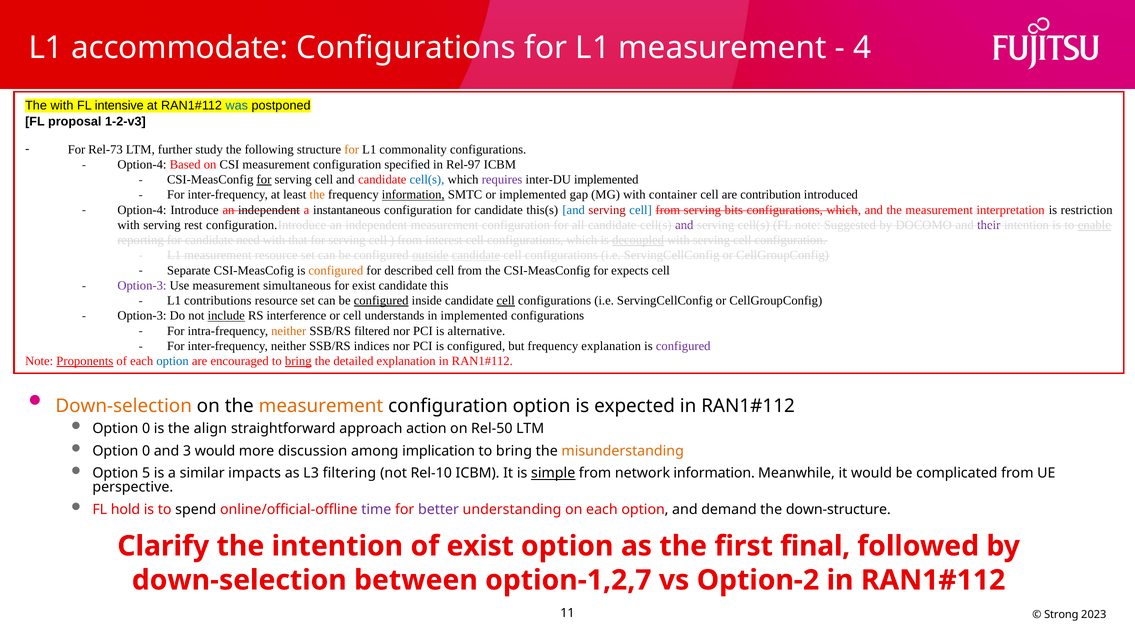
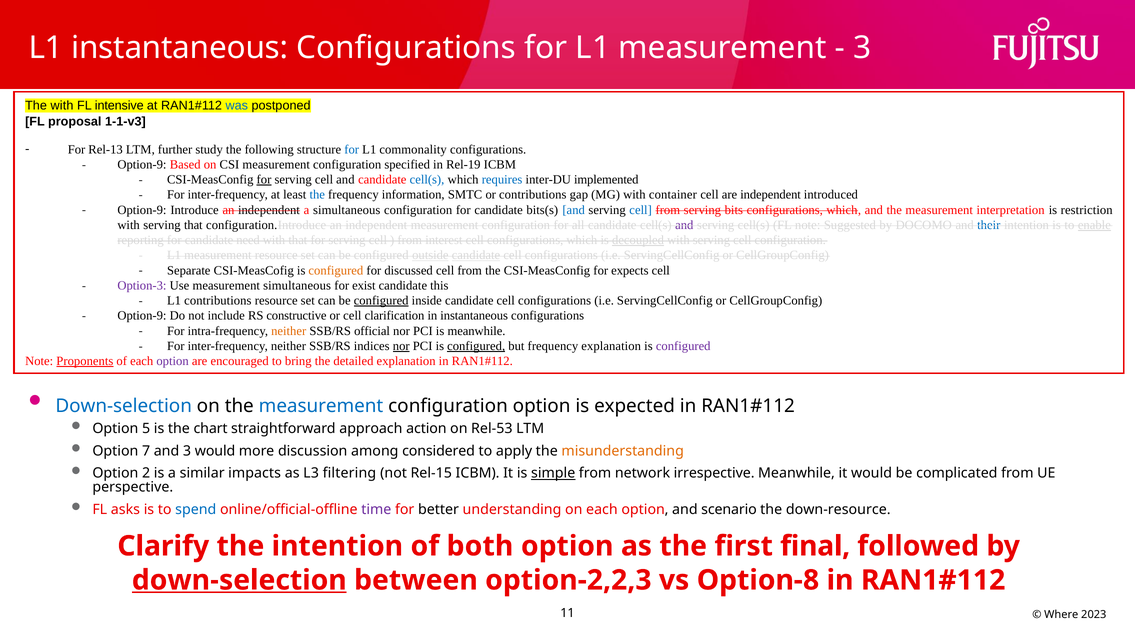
L1 accommodate: accommodate -> instantaneous (180, 48)
4: 4 -> 3 (862, 48)
1-2-v3: 1-2-v3 -> 1-1-v3 (125, 122)
Rel-73: Rel-73 -> Rel-13 (106, 149)
for colour: orange -> blue (352, 149)
Option-4: Option-4 -> Option-9 (142, 164)
Rel-97: Rel-97 -> Rel-19 (463, 164)
requires colour: purple -> blue (502, 180)
the colour: orange -> blue (317, 195)
information underline: present -> none (413, 195)
or implemented: implemented -> contributions (533, 195)
are contribution: contribution -> independent (771, 195)
Option-4: Option-4 -> Option-9 (142, 210)
a instantaneous: instantaneous -> simultaneous (347, 210)
this(s: this(s -> bits(s (542, 210)
serving colour: red -> black (607, 210)
serving rest: rest -> that (193, 225)
their colour: purple -> blue (989, 225)
described: described -> discussed (409, 270)
cell underline: present -> none (506, 300)
Option-3: Option-3 -> Option-9 (142, 315)
include underline: present -> none (226, 315)
interference: interference -> constructive (296, 315)
understands: understands -> clarification (395, 315)
in implemented: implemented -> instantaneous (474, 315)
filtered: filtered -> official (372, 331)
is alternative: alternative -> meanwhile (477, 331)
nor underline: none -> present (401, 346)
configured underline: none -> present (476, 346)
option colour: blue -> purple (173, 361)
bring underline: present -> none (298, 361)
Down-selection colour: orange -> blue (124, 406)
measurement colour: orange -> blue (321, 406)
0: 0 -> 5 (146, 428)
align: align -> chart (211, 428)
Rel-50: Rel-50 -> Rel-53 (492, 428)
0: 0 -> 7 (146, 451)
implication: implication -> considered (439, 451)
bring: bring -> apply (514, 451)
5: 5 -> 2 (146, 473)
Rel-10: Rel-10 -> Rel-15 (431, 473)
network information: information -> irrespective (714, 473)
hold: hold -> asks (125, 509)
spend colour: black -> blue (196, 509)
better colour: purple -> black (439, 509)
demand: demand -> scenario (729, 509)
down-structure: down-structure -> down-resource (838, 509)
of exist: exist -> both (480, 546)
down-selection underline: none -> present (239, 580)
option-1,2,7: option-1,2,7 -> option-2,2,3 (568, 580)
Option-2: Option-2 -> Option-8 (758, 580)
Strong: Strong -> Where (1061, 614)
